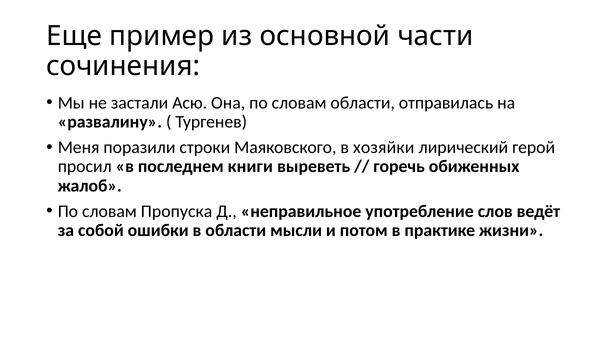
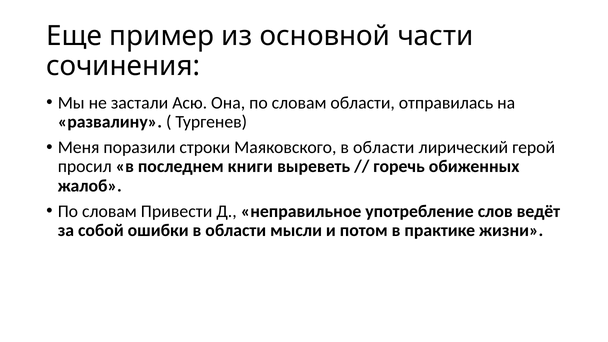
Маяковского в хозяйки: хозяйки -> области (384, 147)
Пропуска: Пропуска -> Привести (177, 211)
